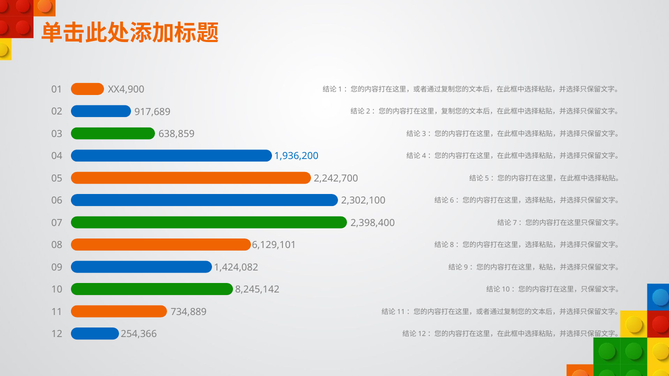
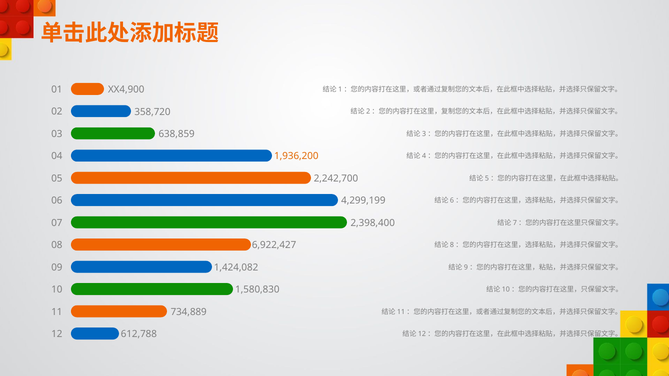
917,689: 917,689 -> 358,720 (152, 112)
1,936,200 colour: blue -> orange (296, 156)
2,302,100: 2,302,100 -> 4,299,199 (363, 201)
6,129,101: 6,129,101 -> 6,922,427 (274, 245)
8,245,142: 8,245,142 -> 1,580,830 (257, 290)
254,366: 254,366 -> 612,788 (139, 334)
